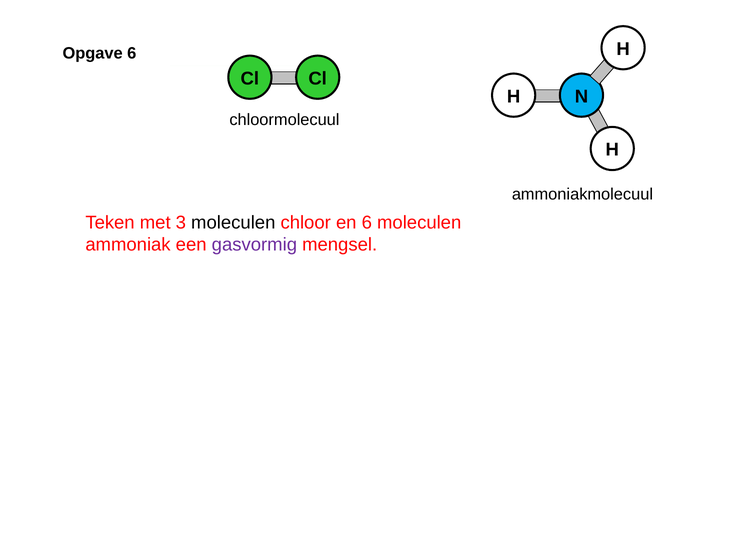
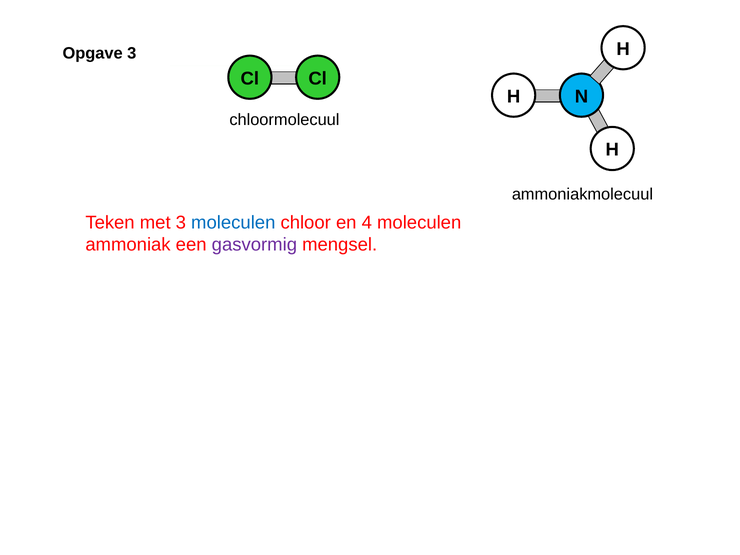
Opgave 6: 6 -> 3 (132, 53)
moleculen colour: black -> blue (233, 223)
en 6: 6 -> 4 (367, 223)
